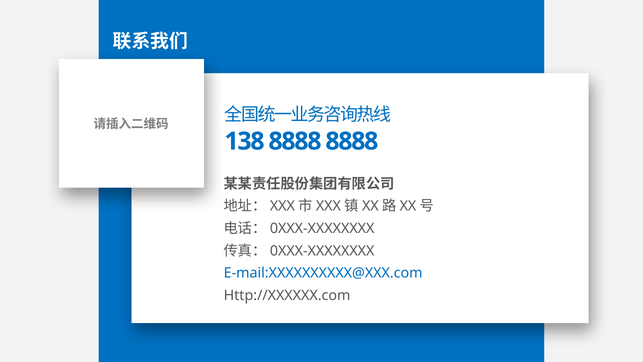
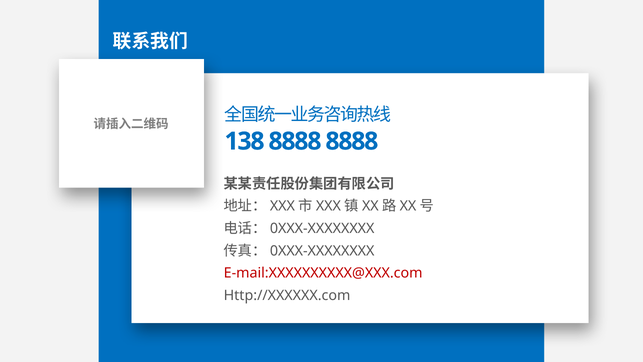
E-mail:XXXXXXXXXX@XXX.com colour: blue -> red (323, 273)
